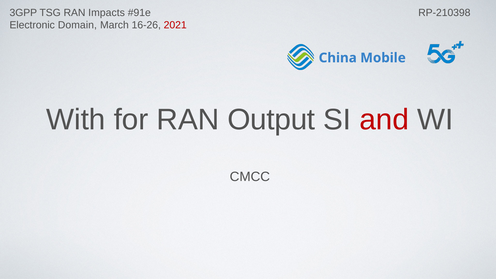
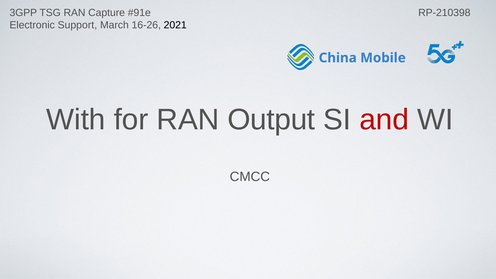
Impacts: Impacts -> Capture (107, 13)
Domain: Domain -> Support (77, 25)
2021 colour: red -> black (175, 25)
